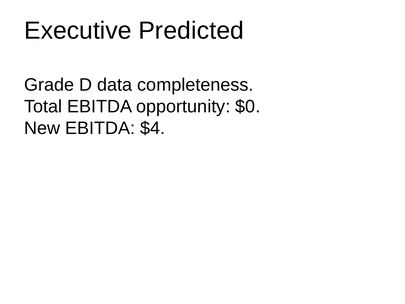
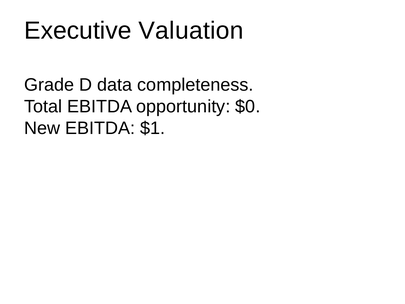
Predicted: Predicted -> Valuation (191, 31)
$4: $4 -> $1 (153, 128)
